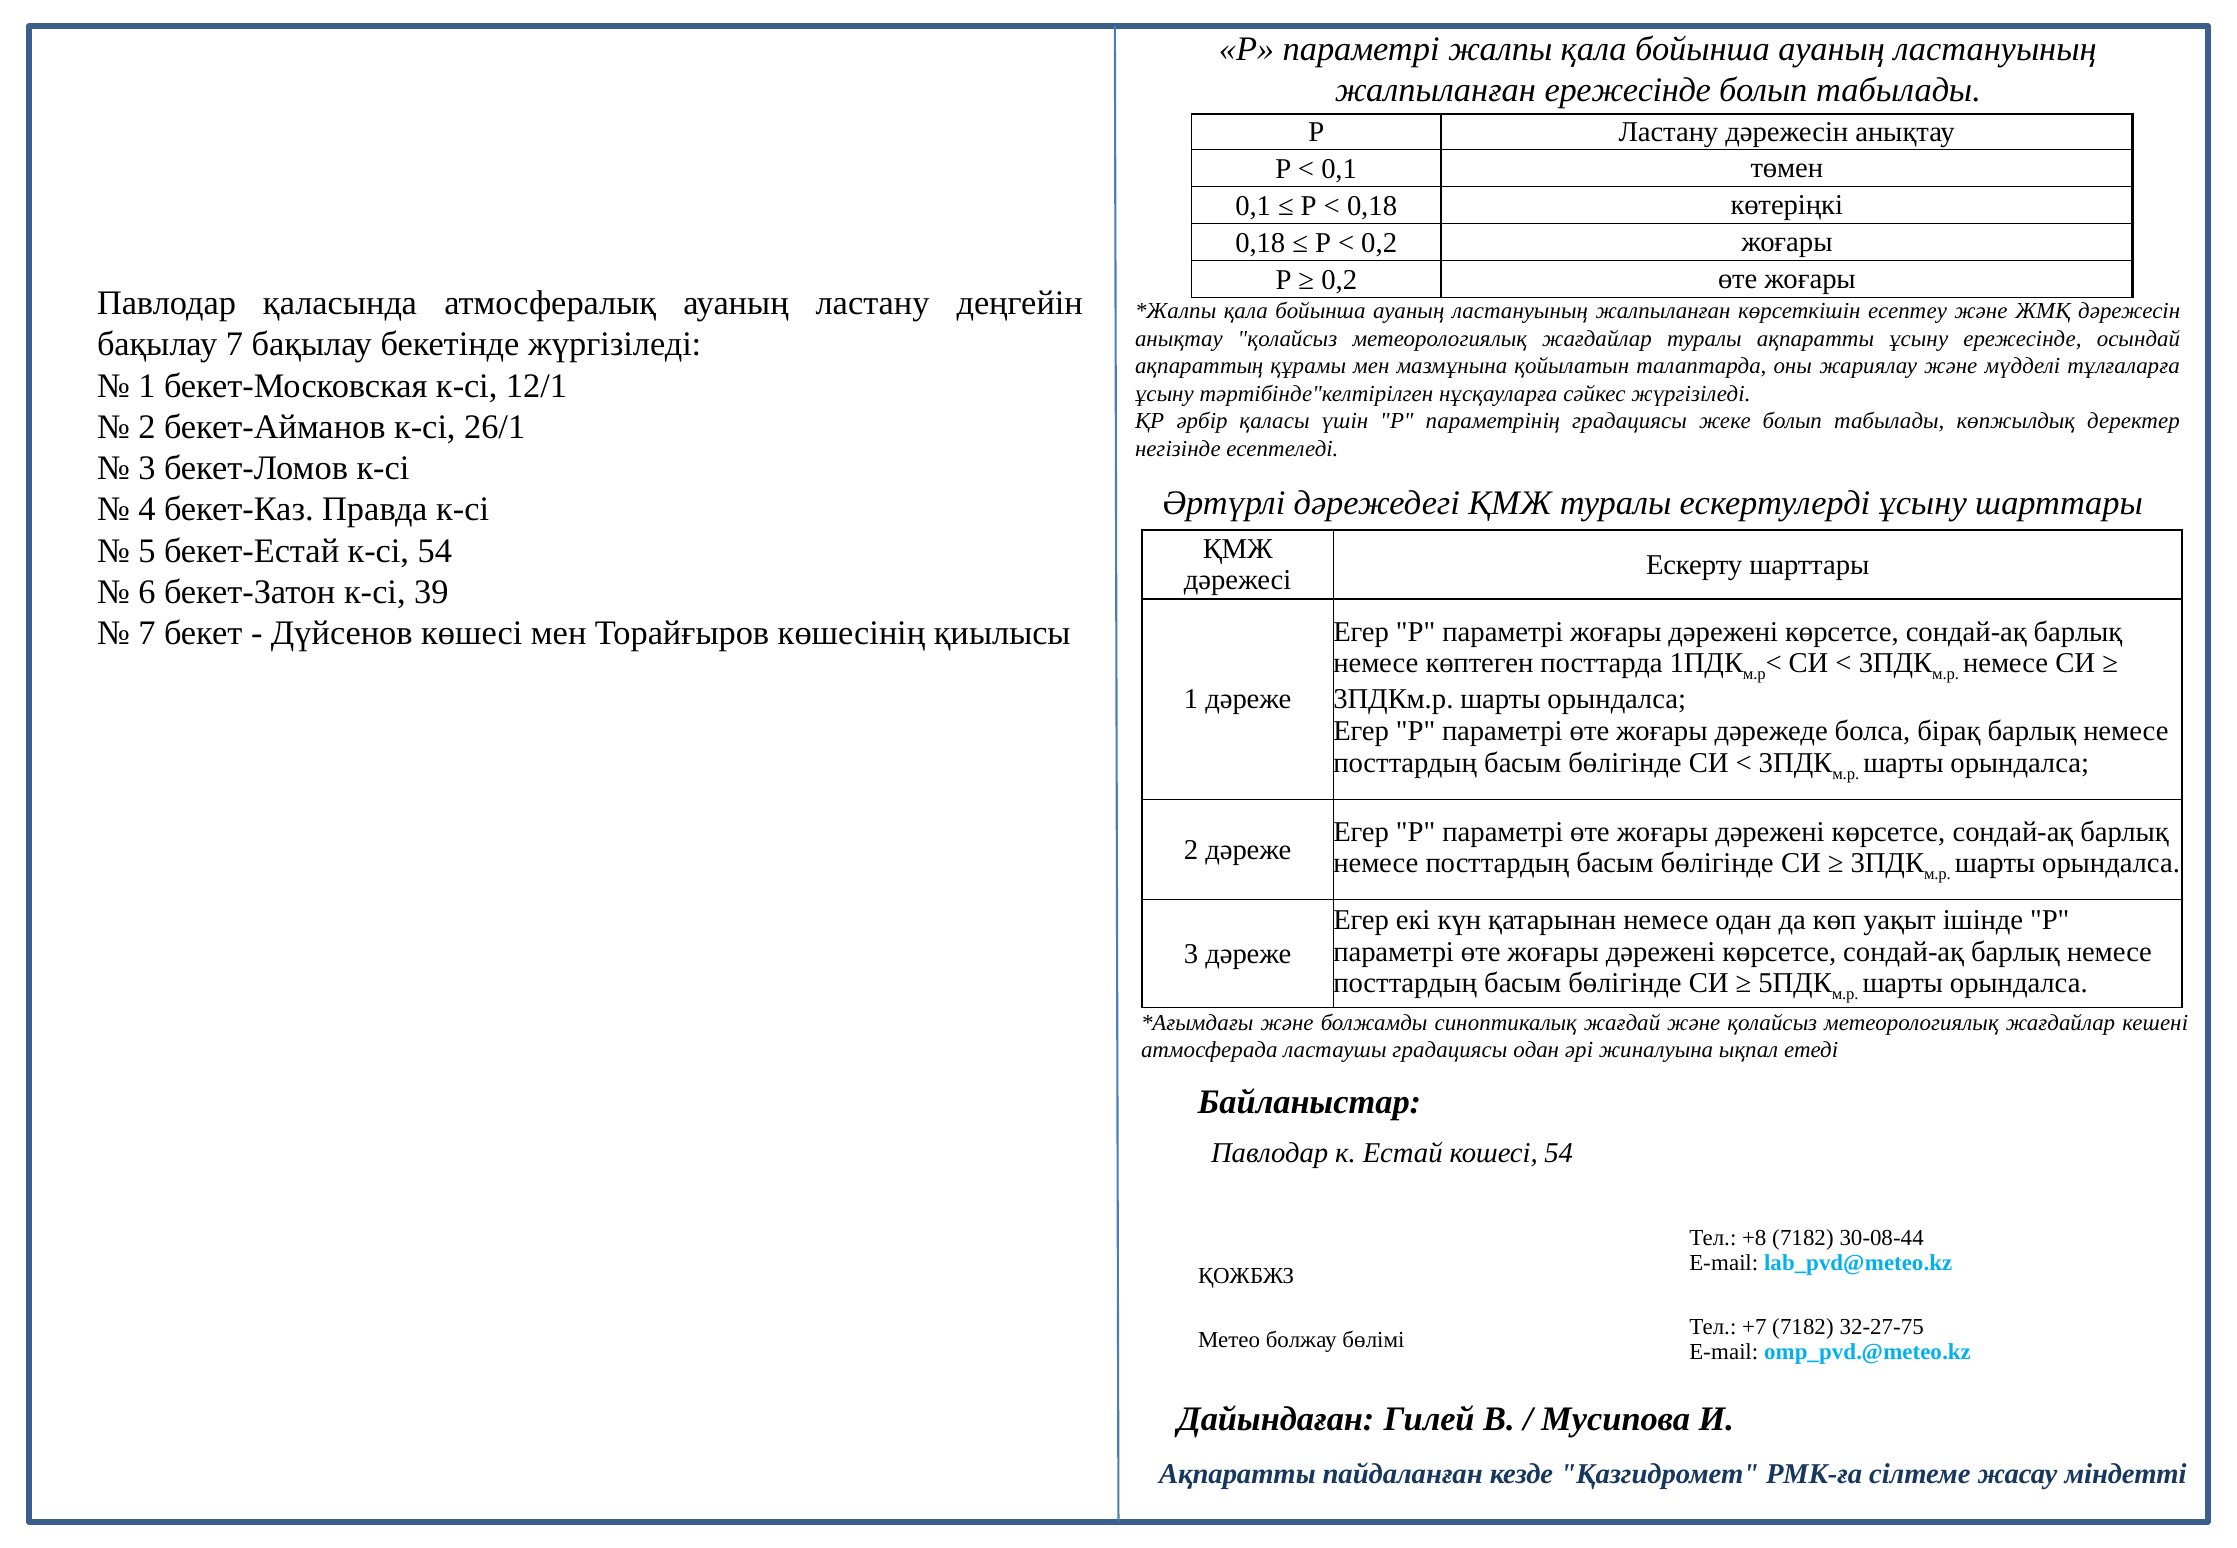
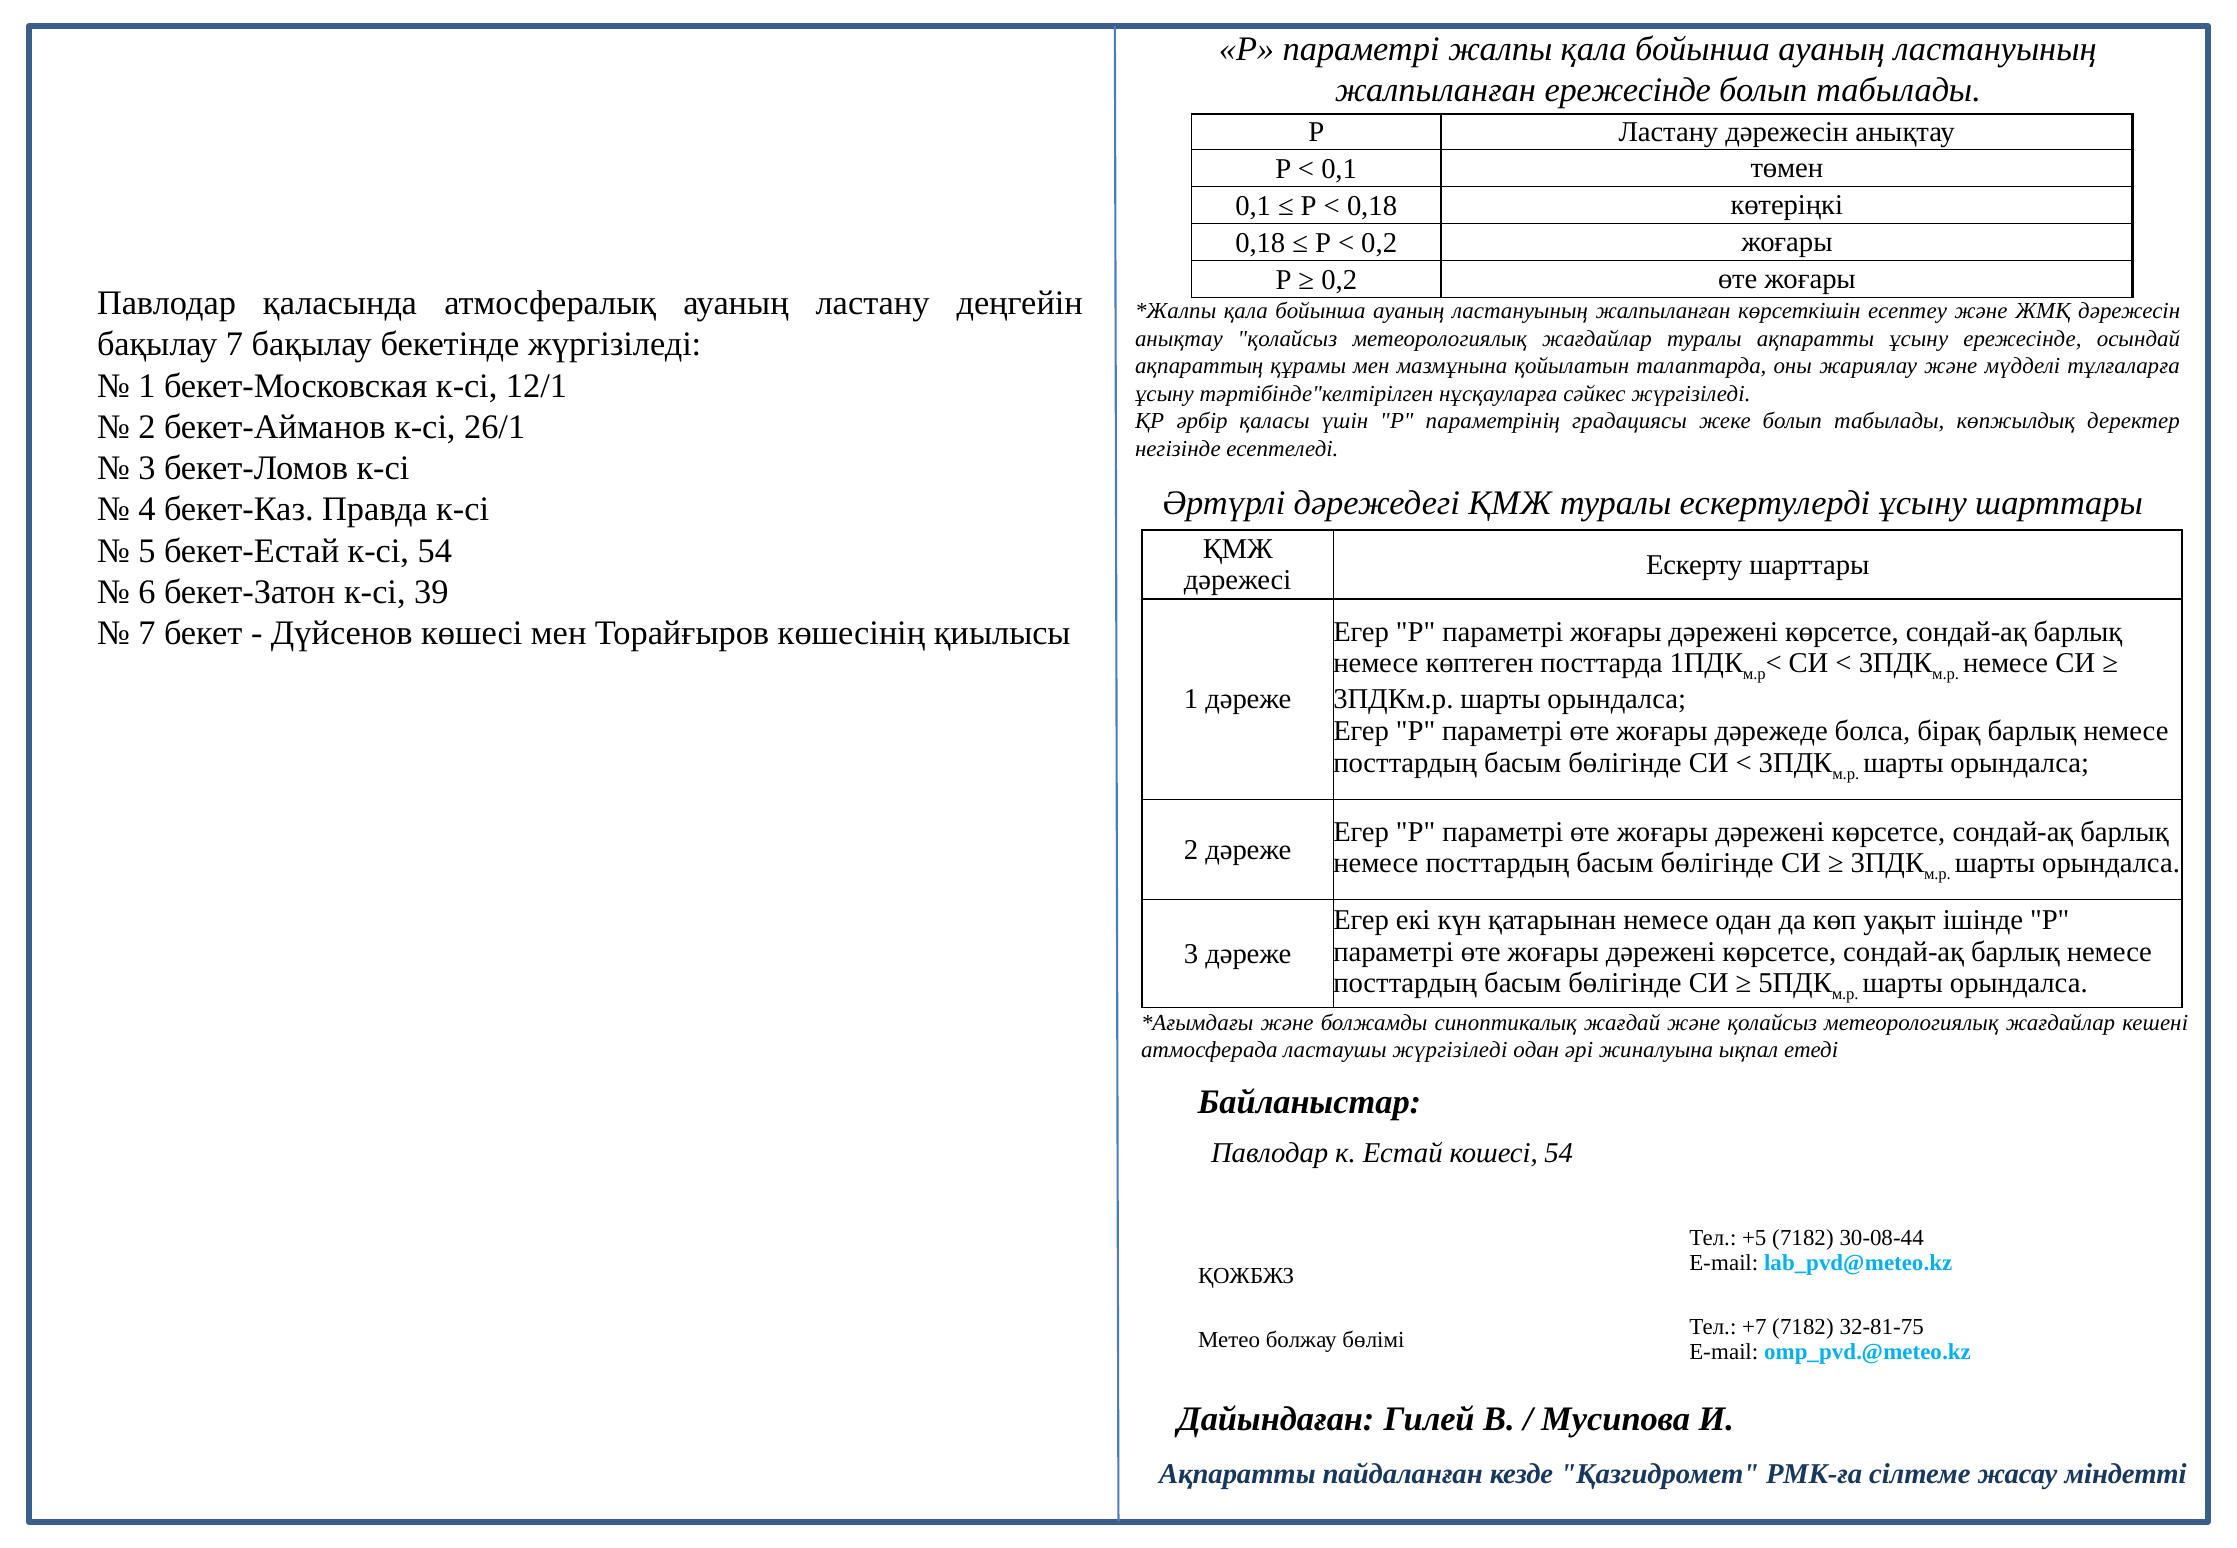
ластаушы градациясы: градациясы -> жүргізіледі (1450, 1051)
+8: +8 -> +5 (1754, 1238)
32-27-75: 32-27-75 -> 32-81-75 (1882, 1327)
